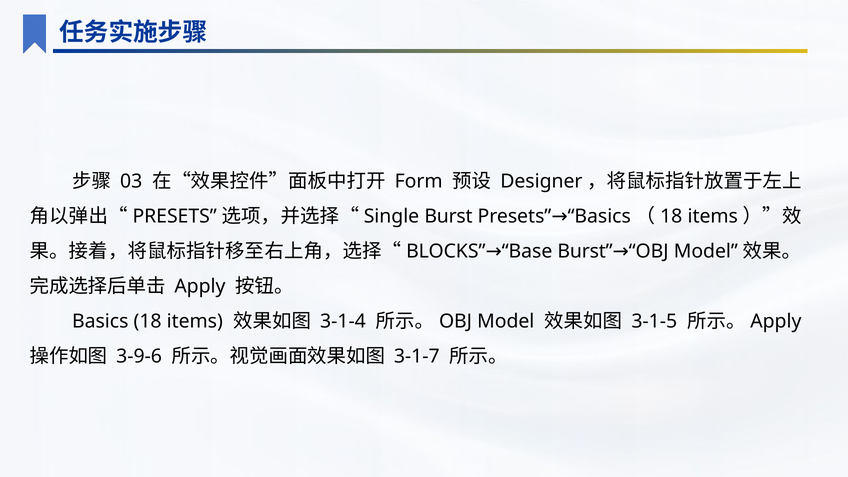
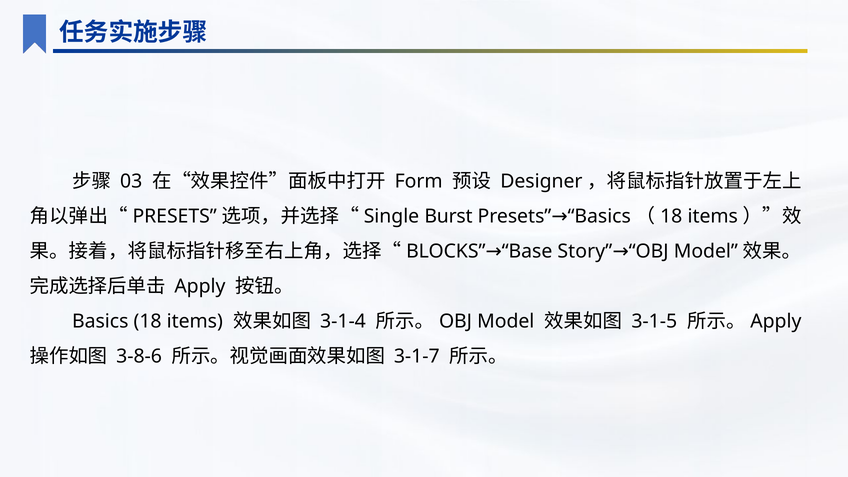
Burst: Burst -> Story (585, 251)
3-9-6: 3-9-6 -> 3-8-6 (139, 356)
